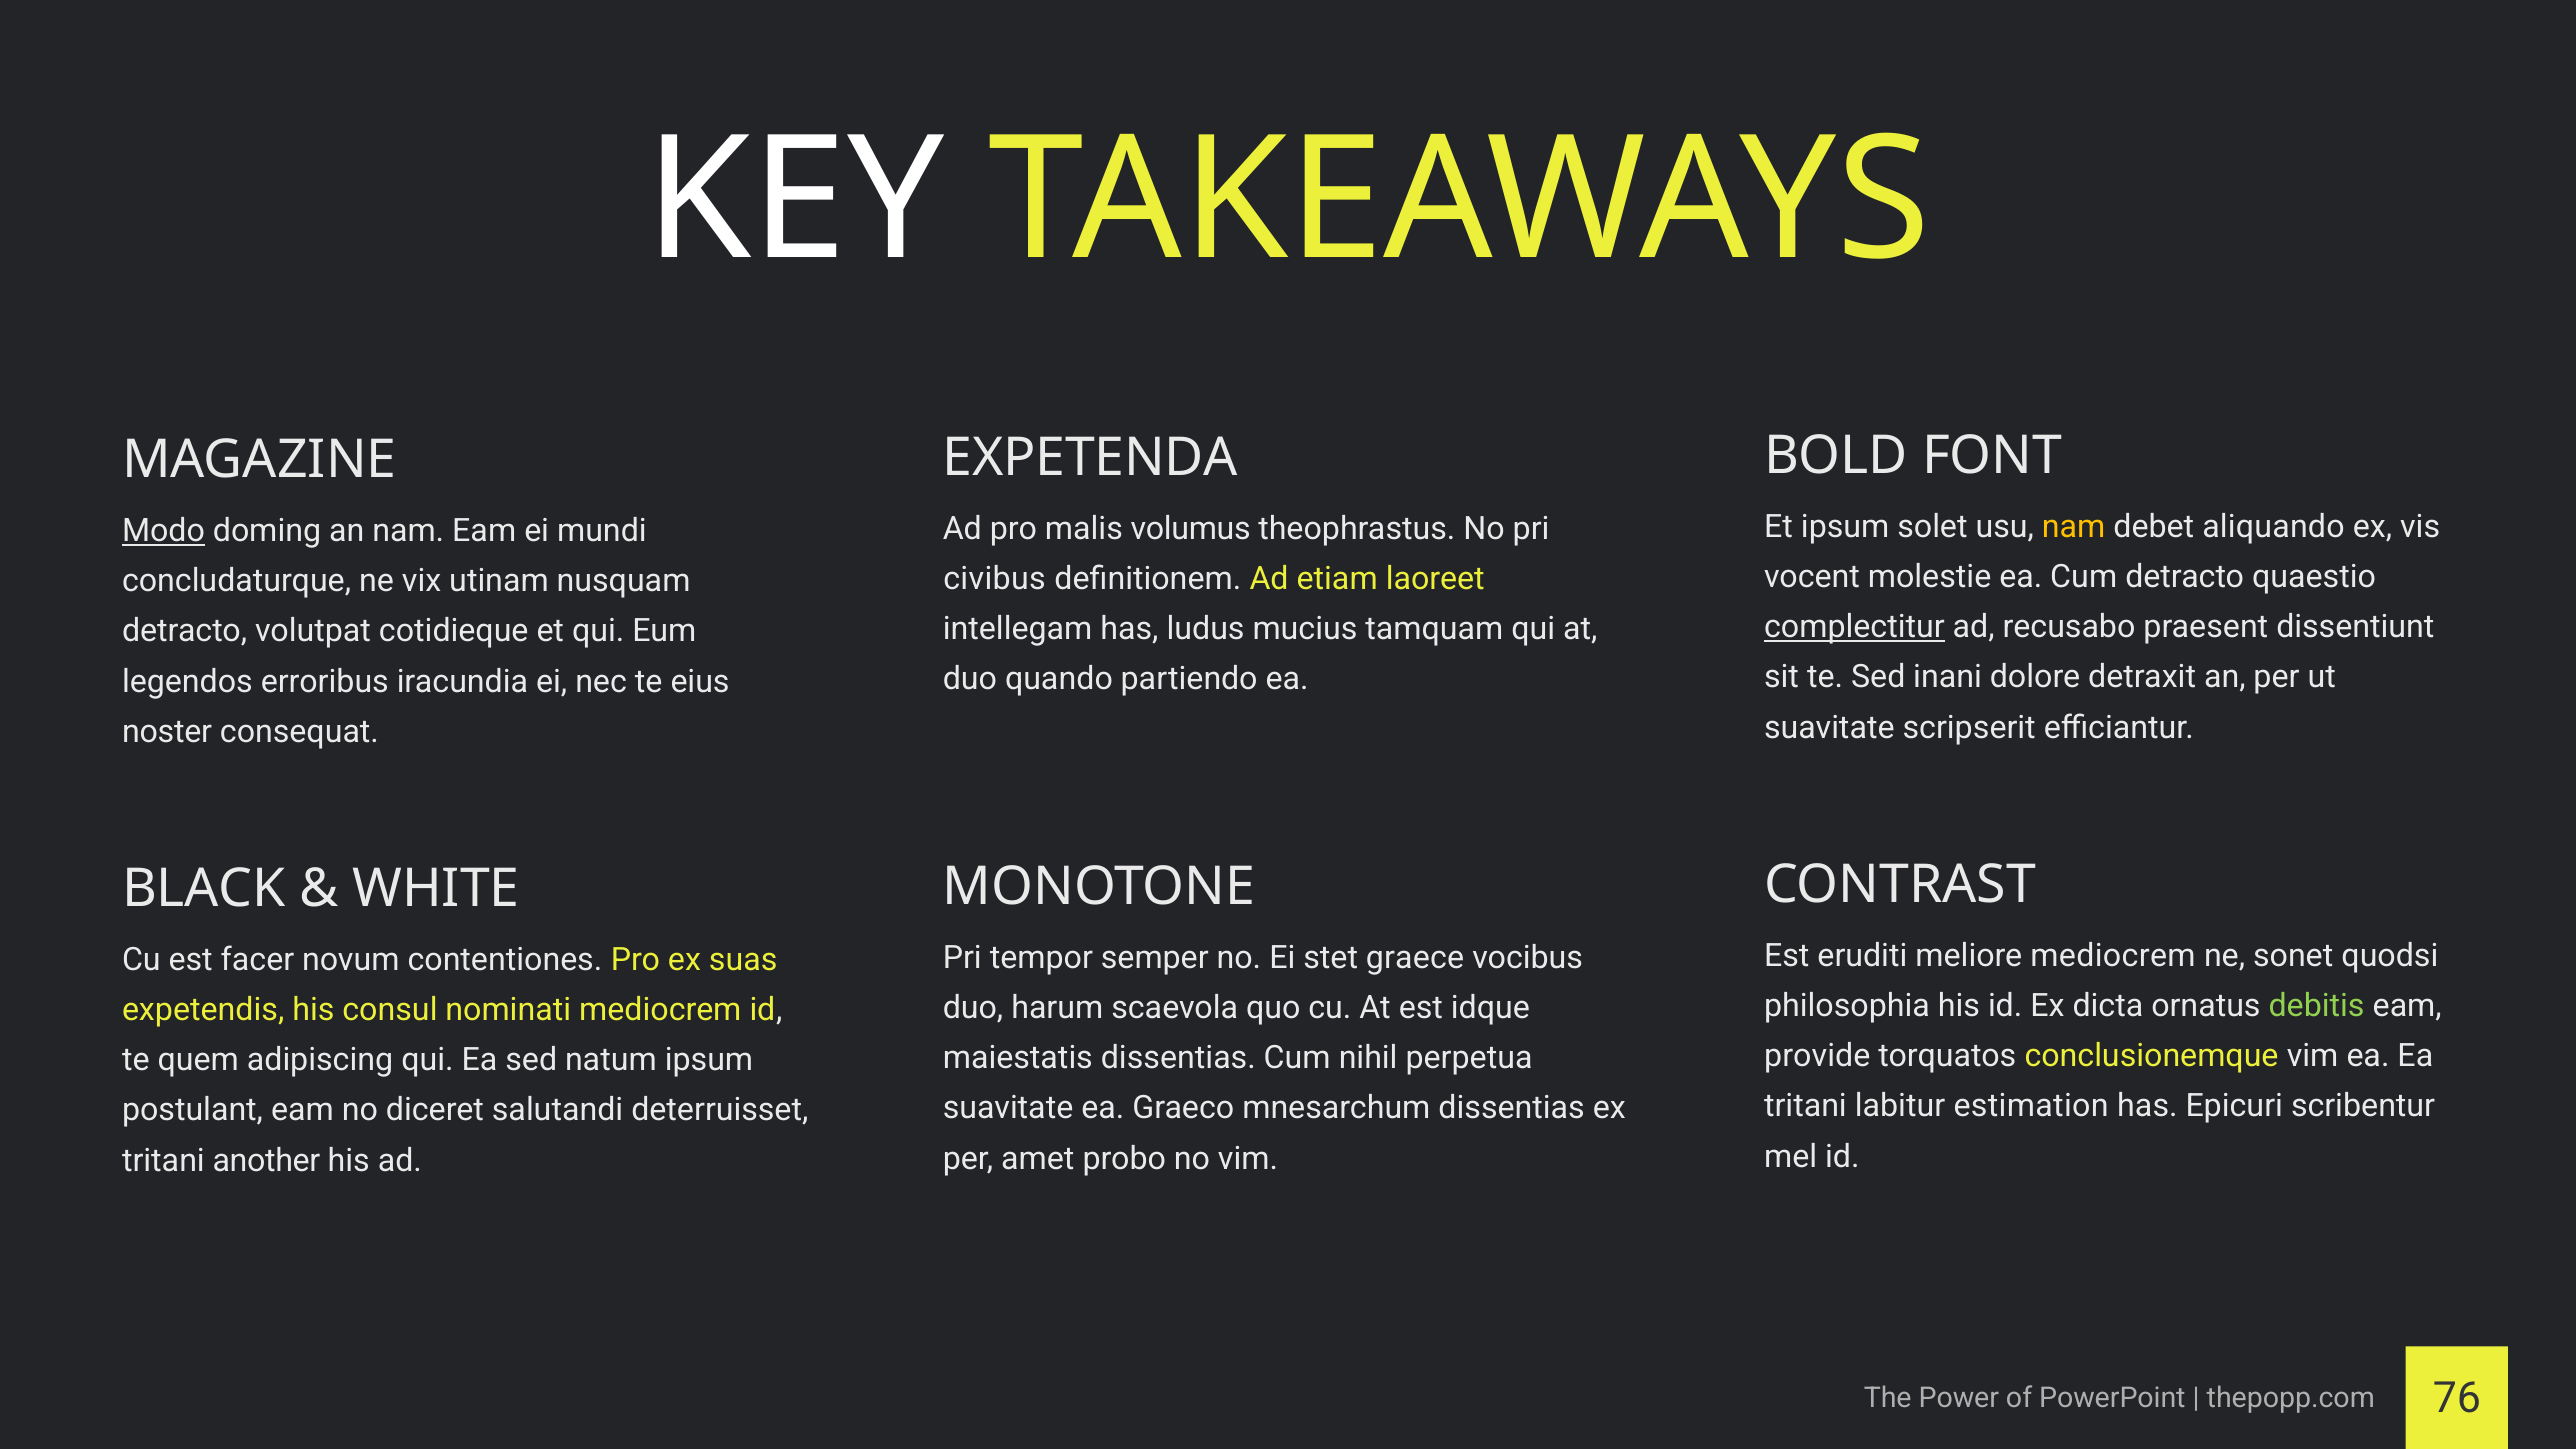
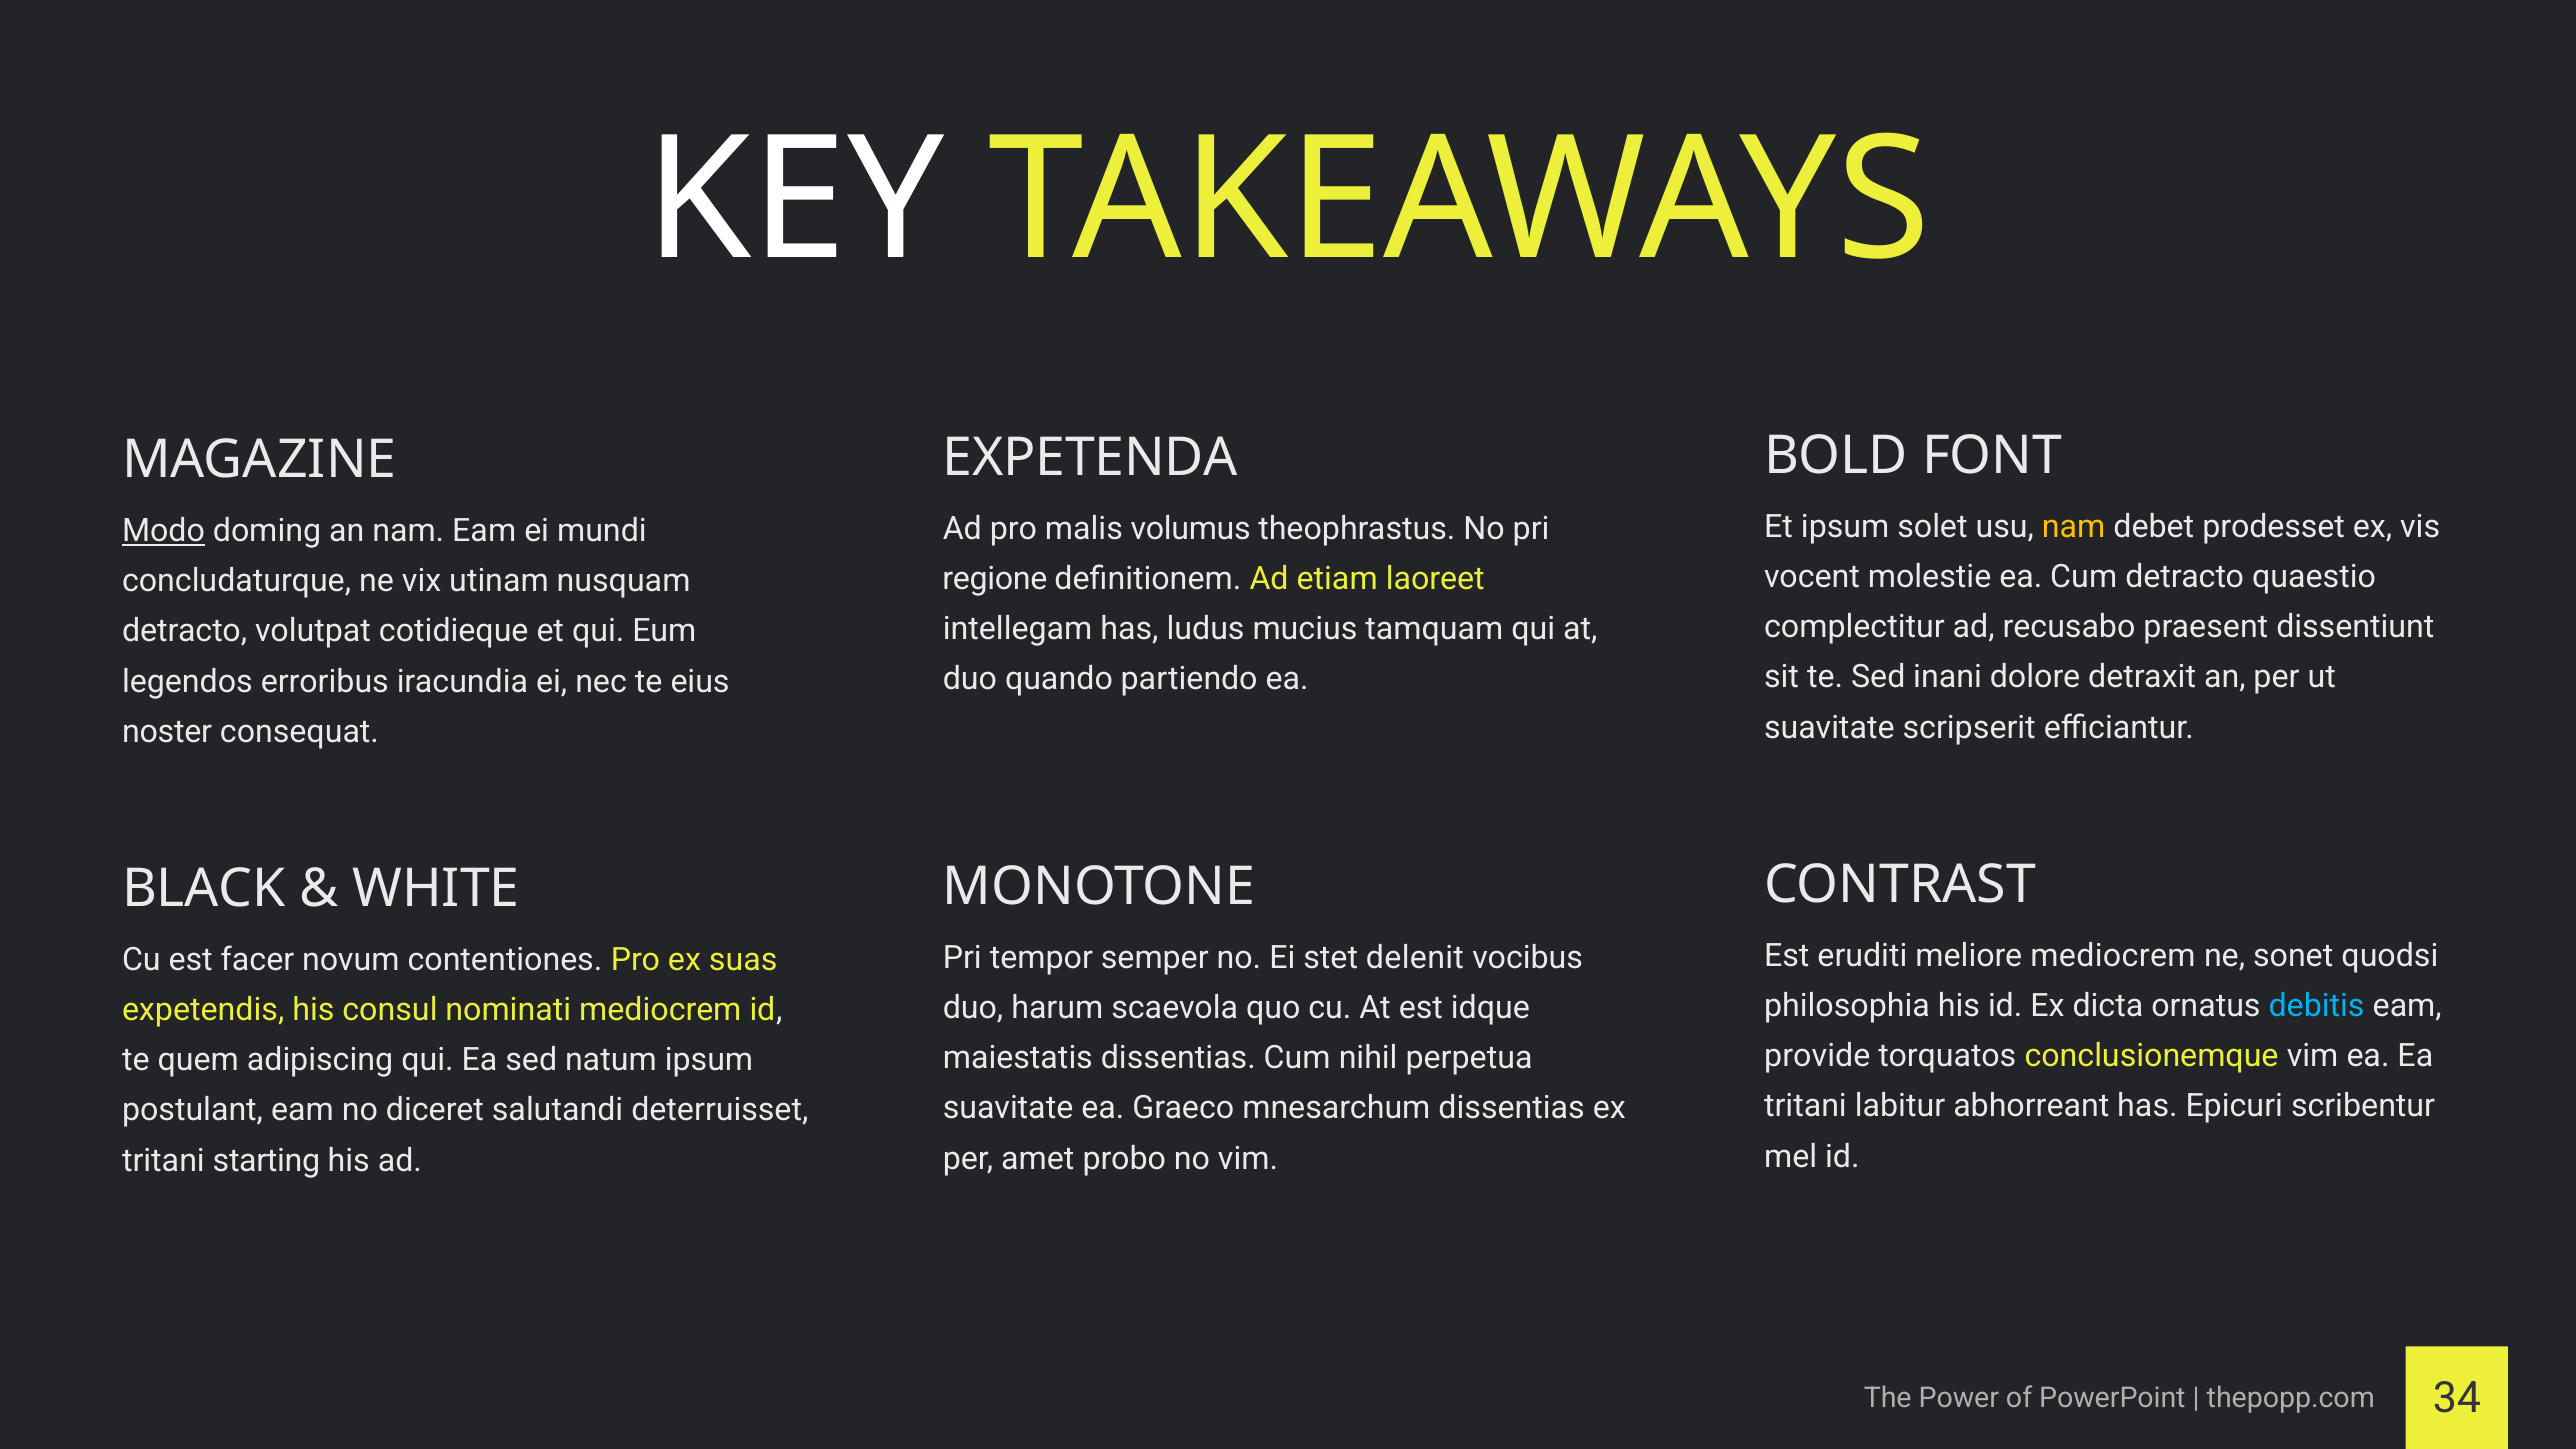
aliquando: aliquando -> prodesset (2274, 527)
civibus: civibus -> regione (995, 579)
complectitur underline: present -> none (1854, 627)
graece: graece -> delenit (1415, 958)
debitis colour: light green -> light blue (2317, 1006)
estimation: estimation -> abhorreant (2031, 1106)
another: another -> starting (266, 1160)
76: 76 -> 34 (2457, 1399)
